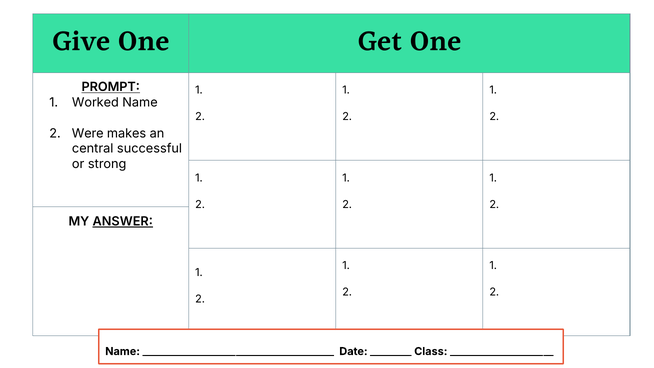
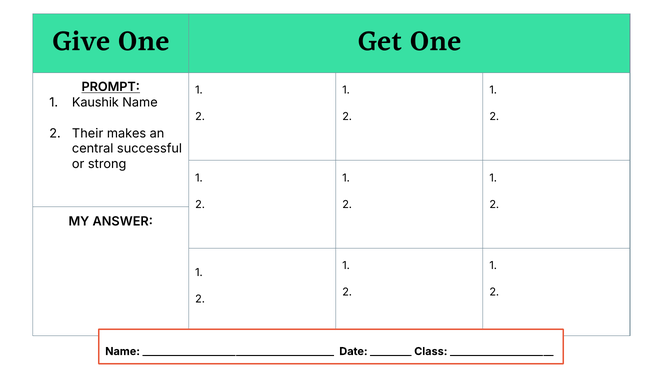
Worked: Worked -> Kaushik (95, 103)
Were: Were -> Their (88, 133)
ANSWER underline: present -> none (123, 221)
